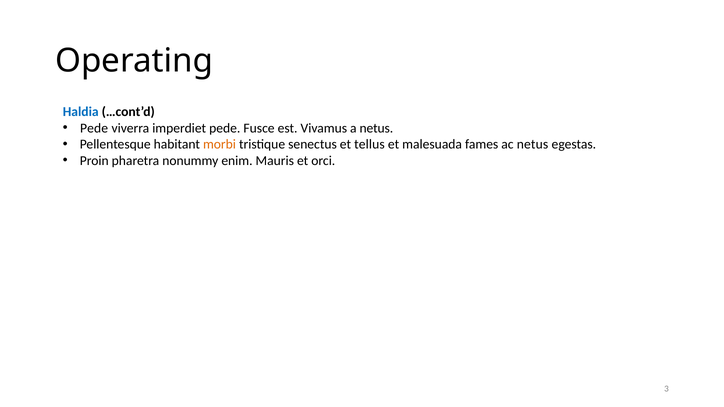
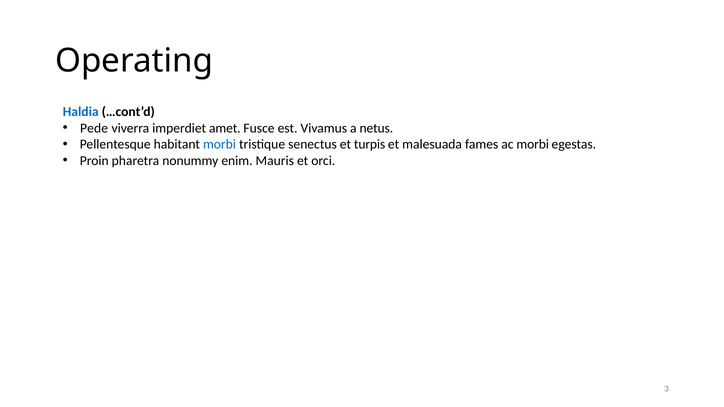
imperdiet pede: pede -> amet (225, 128)
morbi colour: orange -> blue (219, 145)
tellus: tellus -> turpis (370, 145)
ac netus: netus -> morbi (533, 145)
